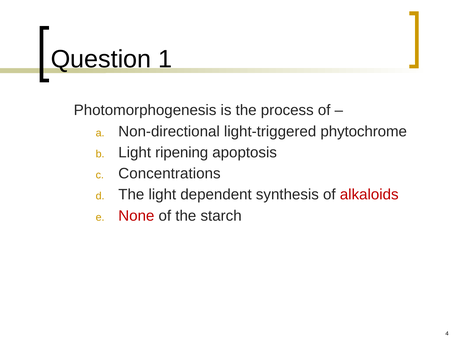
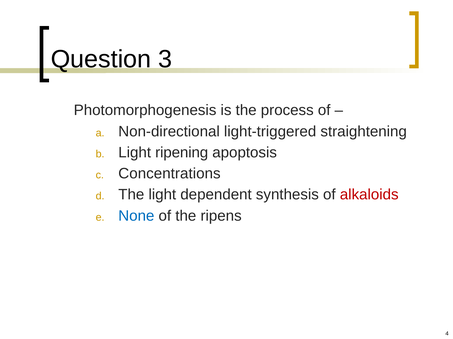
1: 1 -> 3 (165, 59)
phytochrome: phytochrome -> straightening (364, 132)
None colour: red -> blue (136, 216)
starch: starch -> ripens (221, 216)
